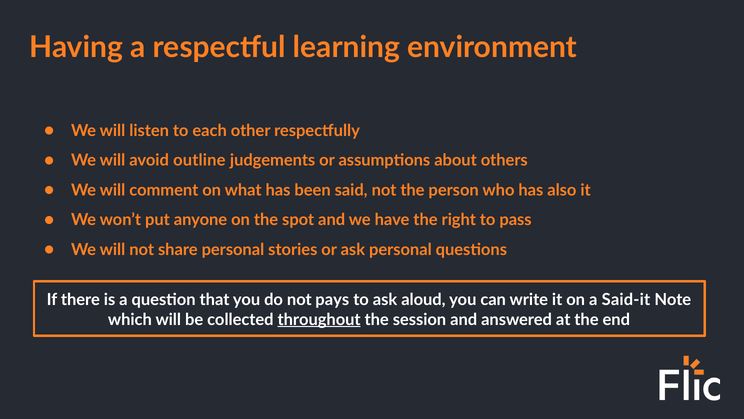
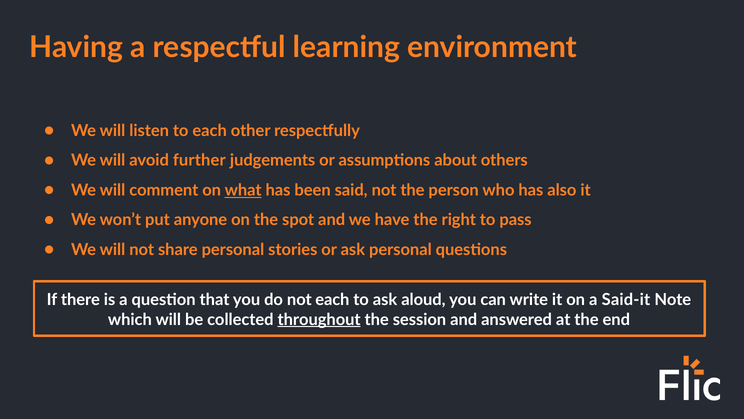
outline: outline -> further (199, 160)
what underline: none -> present (243, 190)
not pays: pays -> each (332, 299)
